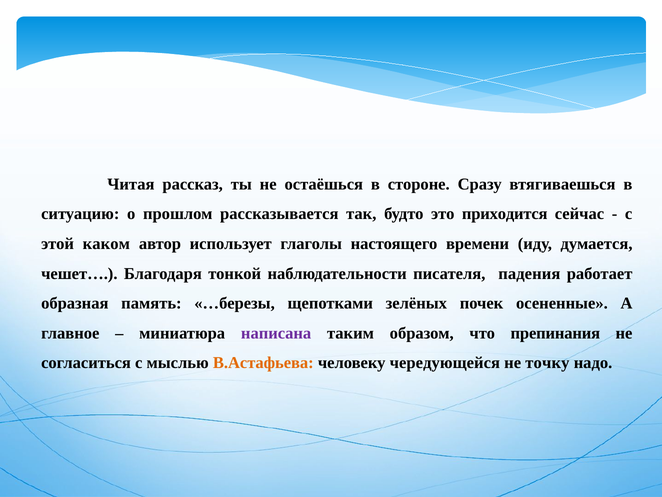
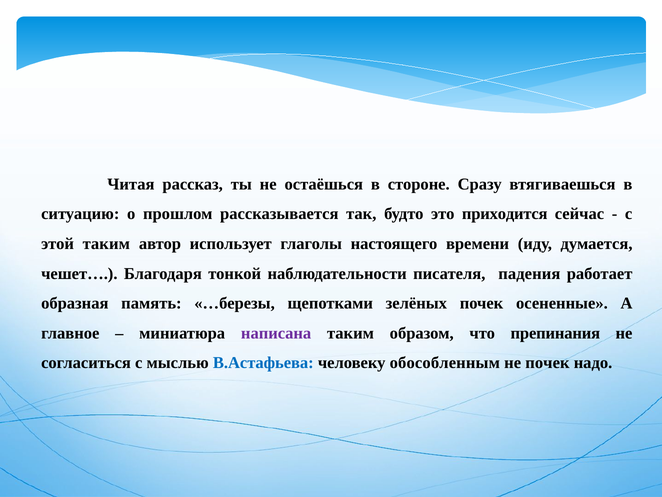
этой каком: каком -> таким (106, 243)
В.Астафьева colour: orange -> blue (263, 363)
чередующейся: чередующейся -> обособленным (445, 363)
не точку: точку -> почек (547, 363)
